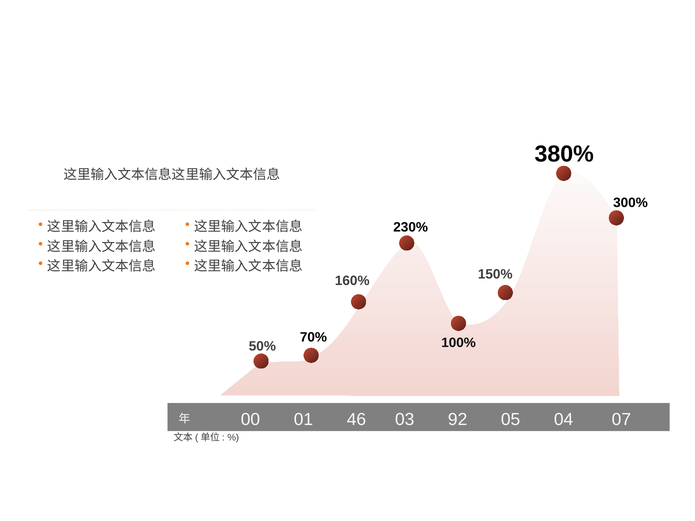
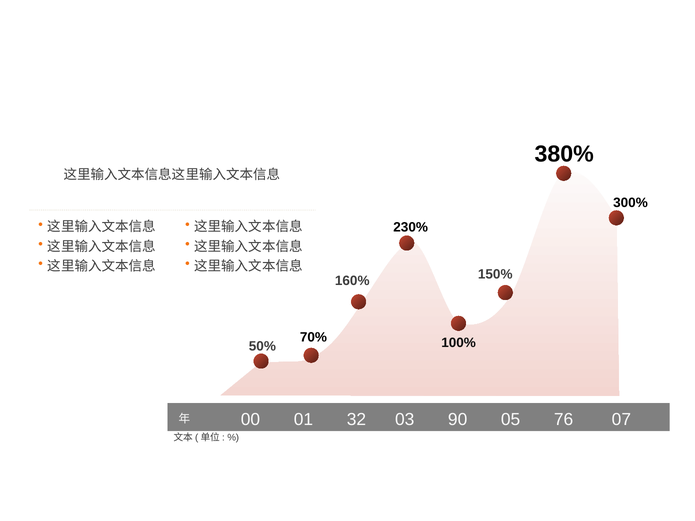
46: 46 -> 32 (356, 420)
92: 92 -> 90 (458, 420)
04: 04 -> 76 (564, 420)
